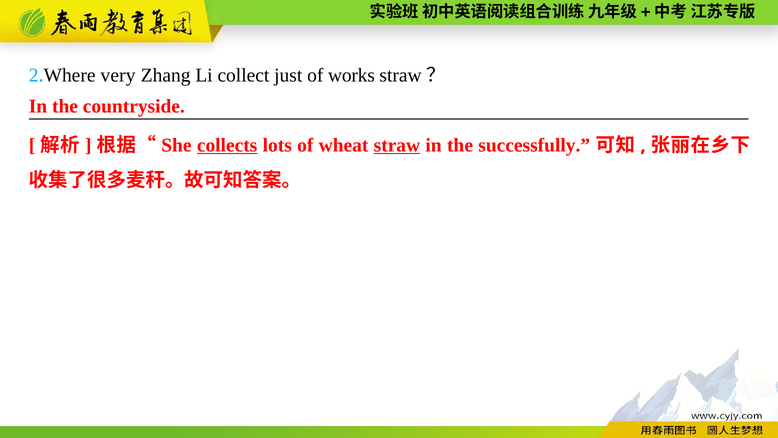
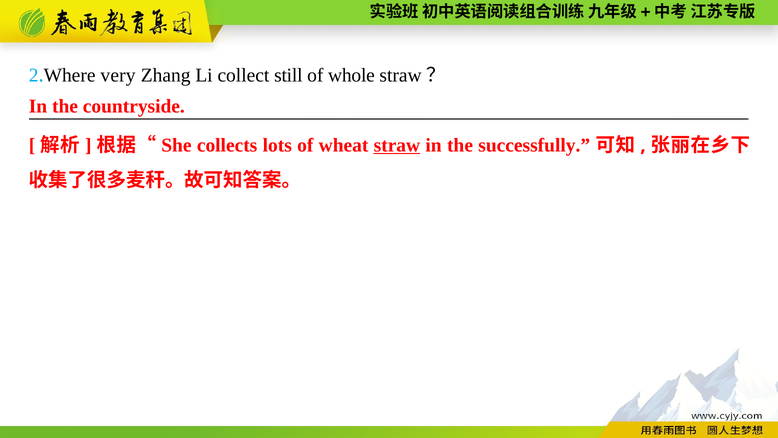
just: just -> still (288, 75)
works: works -> whole (351, 75)
collects underline: present -> none (227, 145)
